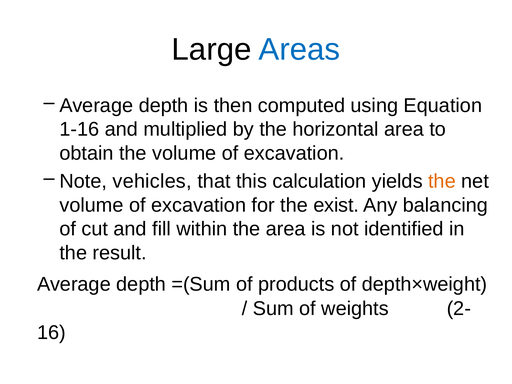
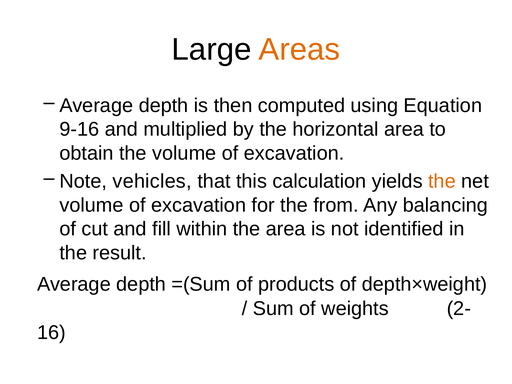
Areas colour: blue -> orange (299, 50)
1-16: 1-16 -> 9-16 (79, 129)
exist: exist -> from (336, 205)
